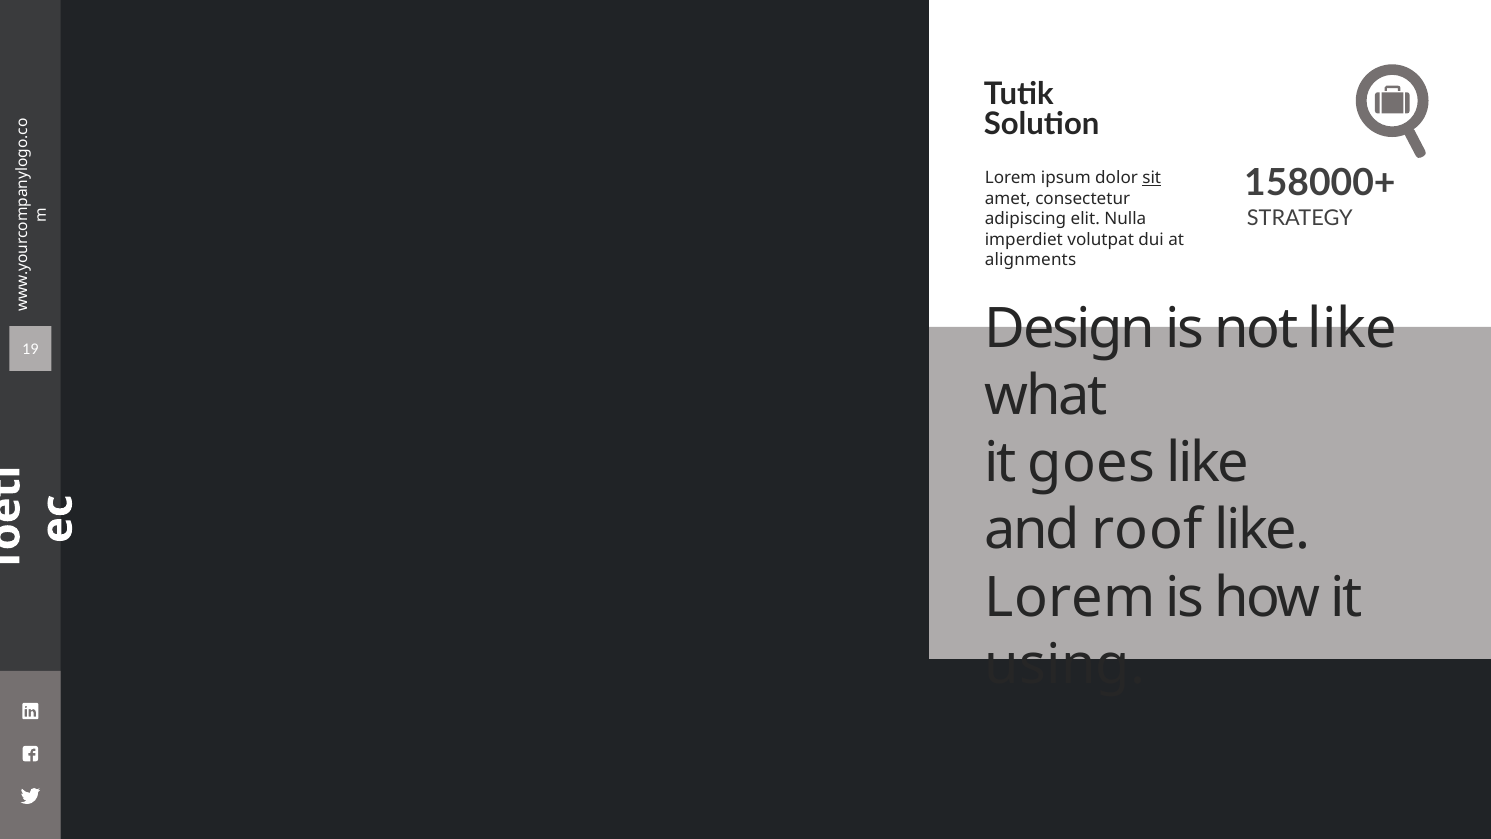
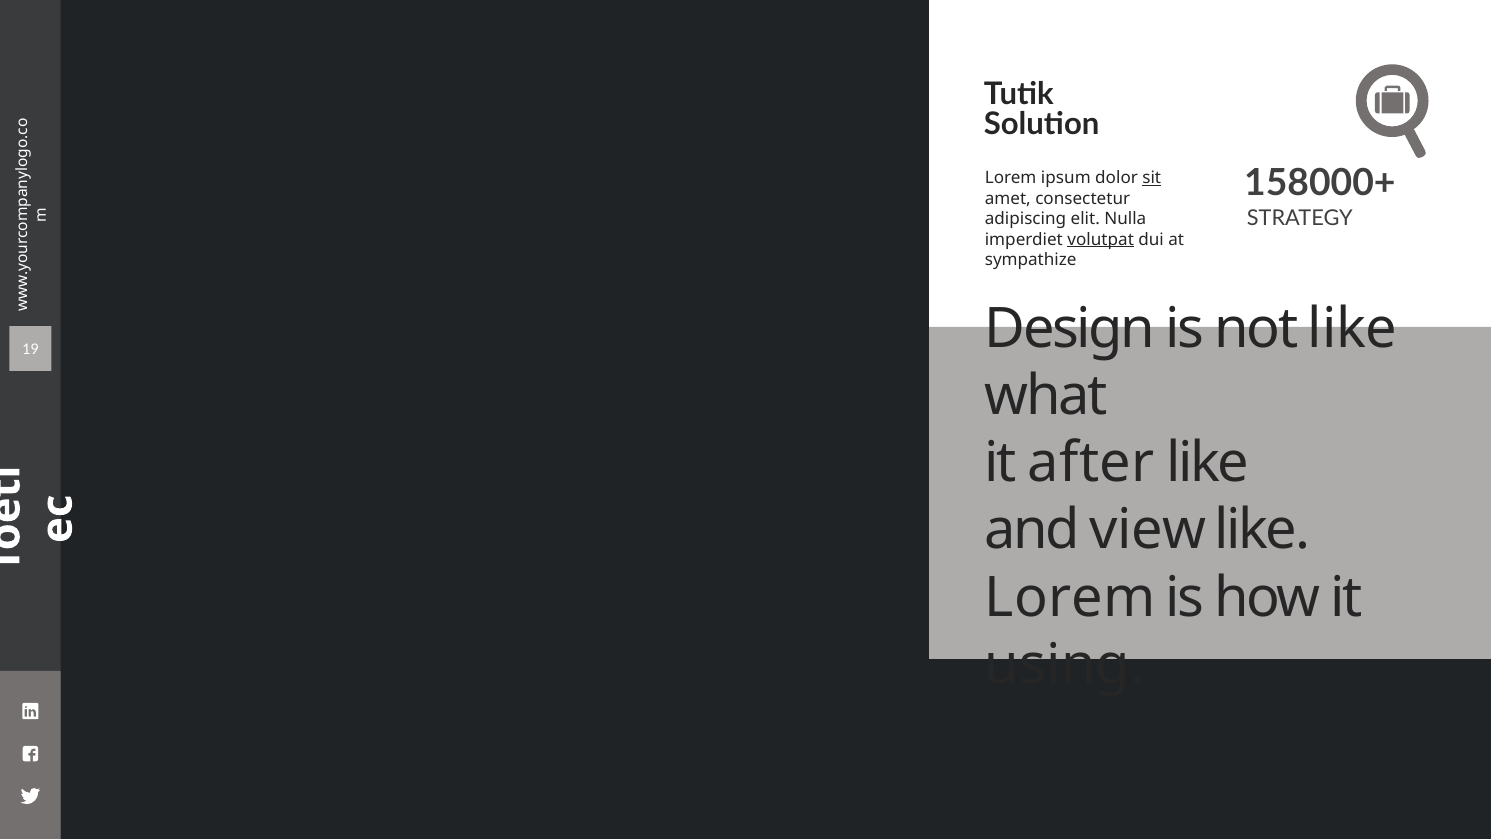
volutpat underline: none -> present (1101, 239)
alignments: alignments -> sympathize (1031, 260)
goes: goes -> after (1091, 463)
roof: roof -> view (1148, 530)
